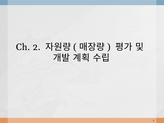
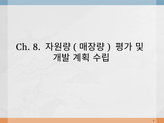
2: 2 -> 8 (37, 47)
